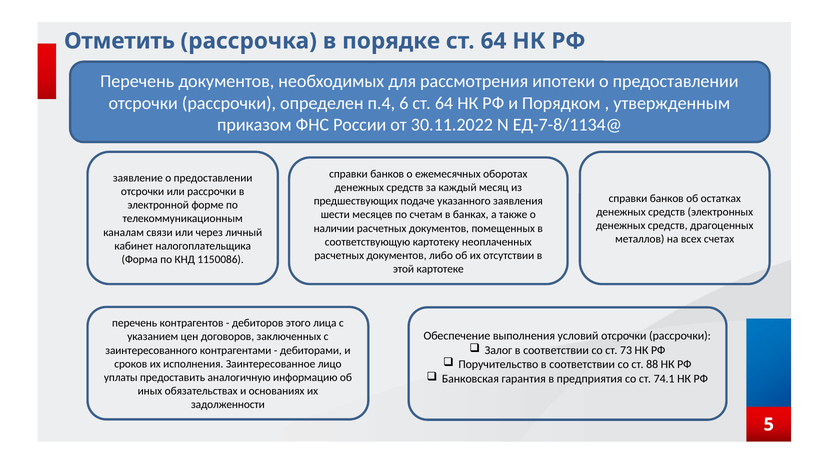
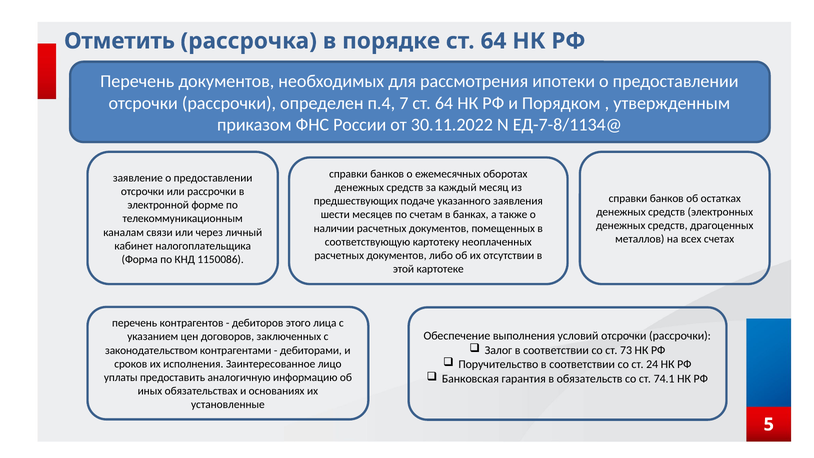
6: 6 -> 7 (404, 103)
заинтересованного: заинтересованного -> законодательством (151, 350)
88: 88 -> 24 (652, 364)
предприятия: предприятия -> обязательств (590, 379)
задолженности: задолженности -> установленные (228, 405)
